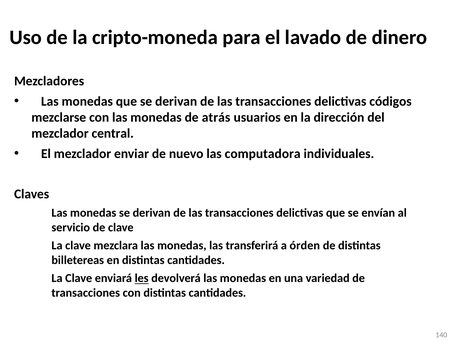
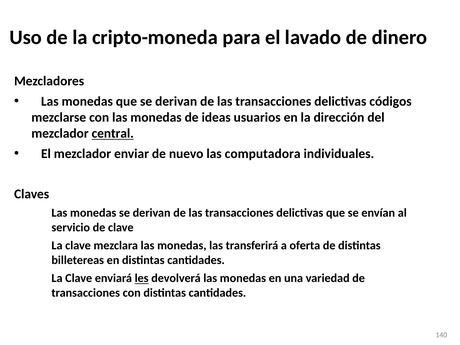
atrás: atrás -> ideas (216, 117)
central underline: none -> present (113, 133)
órden: órden -> oferta (305, 246)
